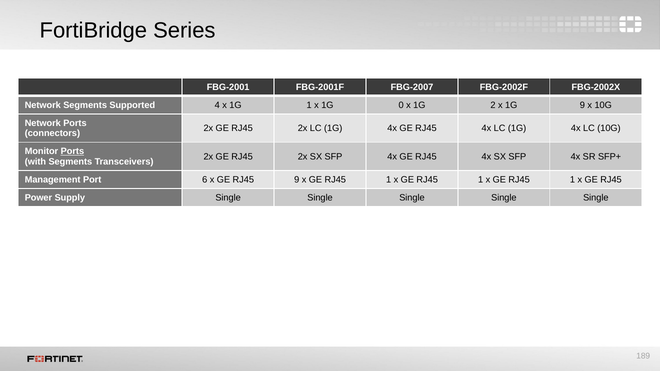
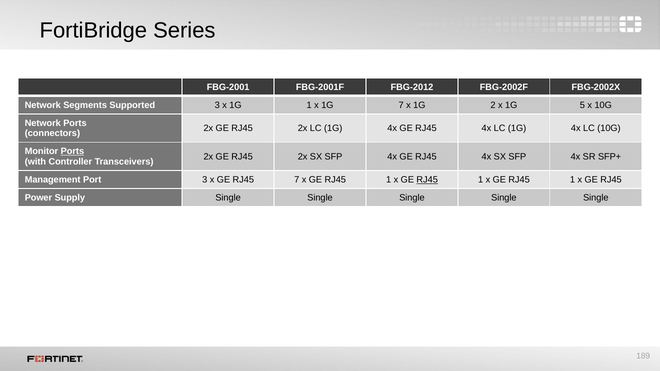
FBG-2007: FBG-2007 -> FBG-2012 (412, 87)
Supported 4: 4 -> 3 (217, 105)
1G 0: 0 -> 7 (401, 105)
1G 9: 9 -> 5 (582, 105)
with Segments: Segments -> Controller (70, 162)
Port 6: 6 -> 3 (205, 180)
RJ45 9: 9 -> 7 (297, 180)
RJ45 underline: none -> present (427, 180)
